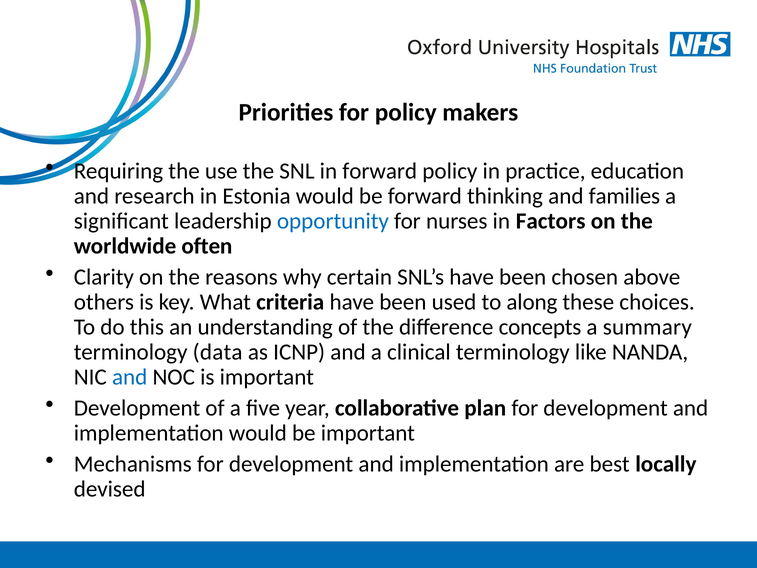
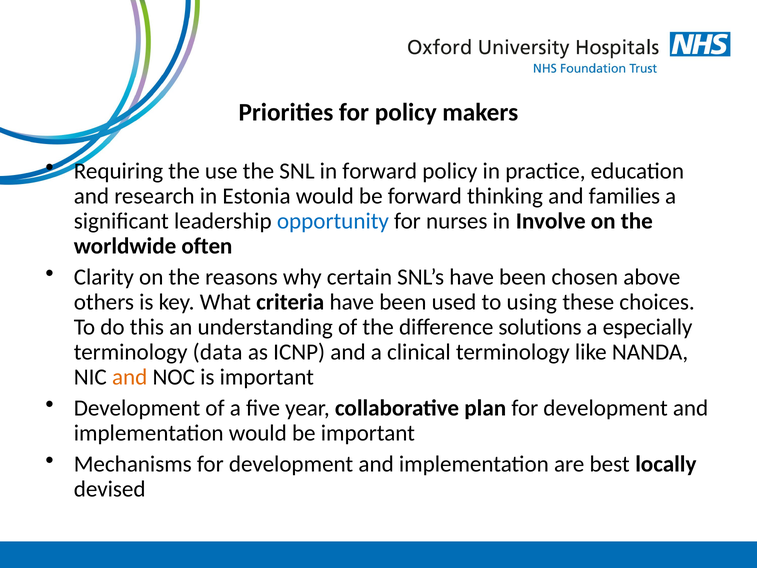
Factors: Factors -> Involve (551, 221)
along: along -> using (532, 302)
concepts: concepts -> solutions (540, 327)
summary: summary -> especially (648, 327)
and colour: blue -> orange (130, 377)
